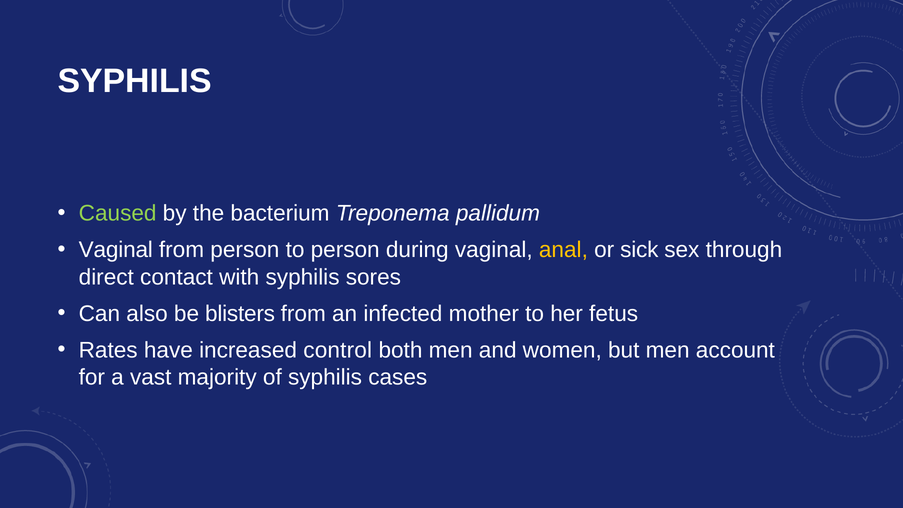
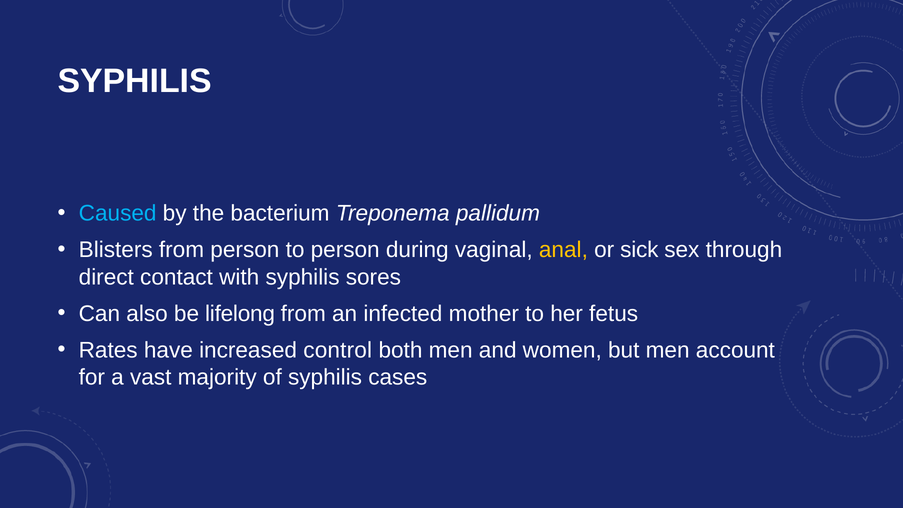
Caused colour: light green -> light blue (118, 214)
Vaginal: Vaginal -> Blisters (116, 250)
blisters: blisters -> lifelong (240, 314)
